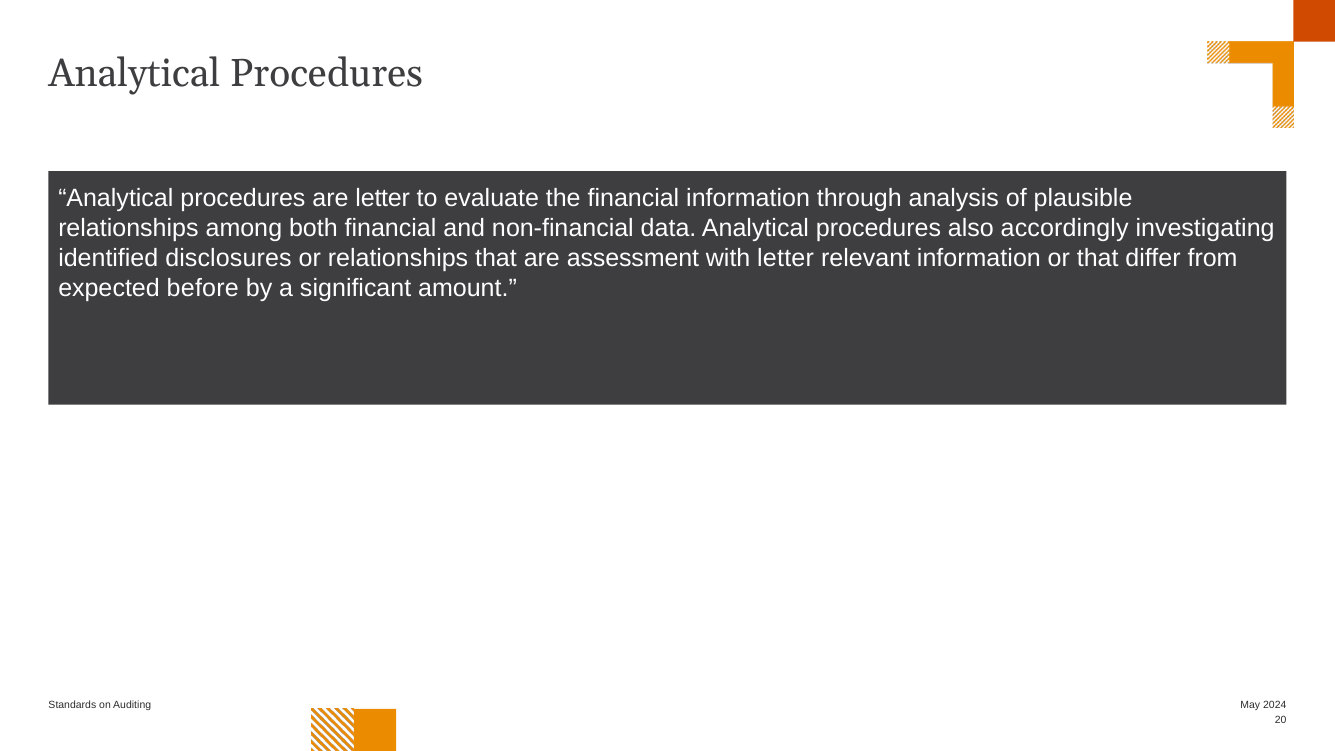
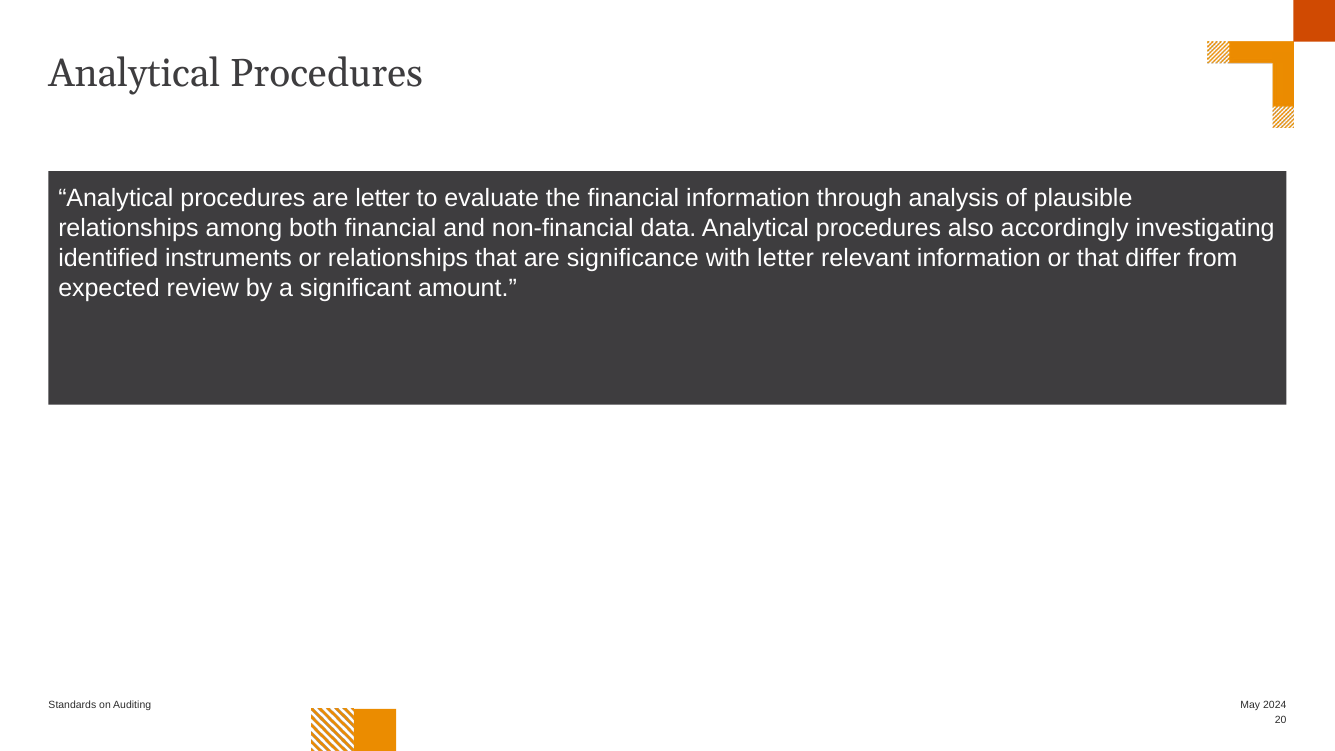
disclosures: disclosures -> instruments (229, 258)
assessment: assessment -> significance (633, 258)
before: before -> review (203, 288)
